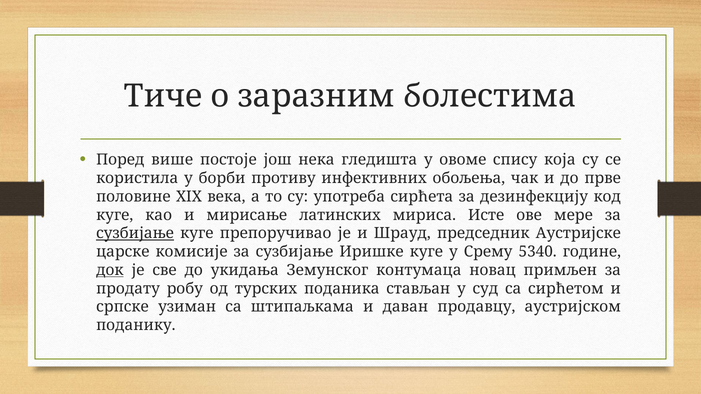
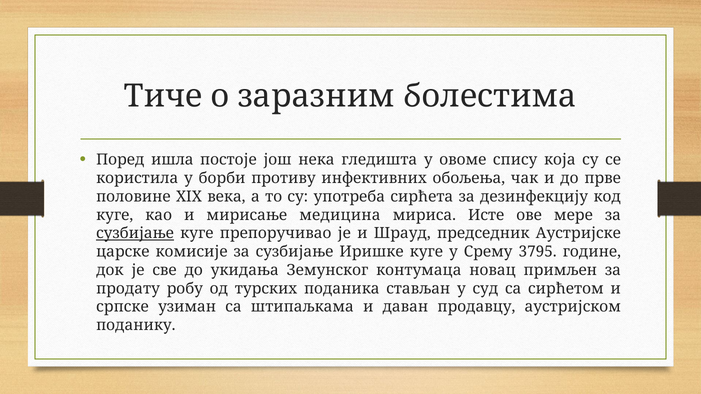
више: више -> ишла (172, 160)
латинских: латинских -> медицина (340, 215)
5340: 5340 -> 3795 (538, 252)
док underline: present -> none (110, 270)
